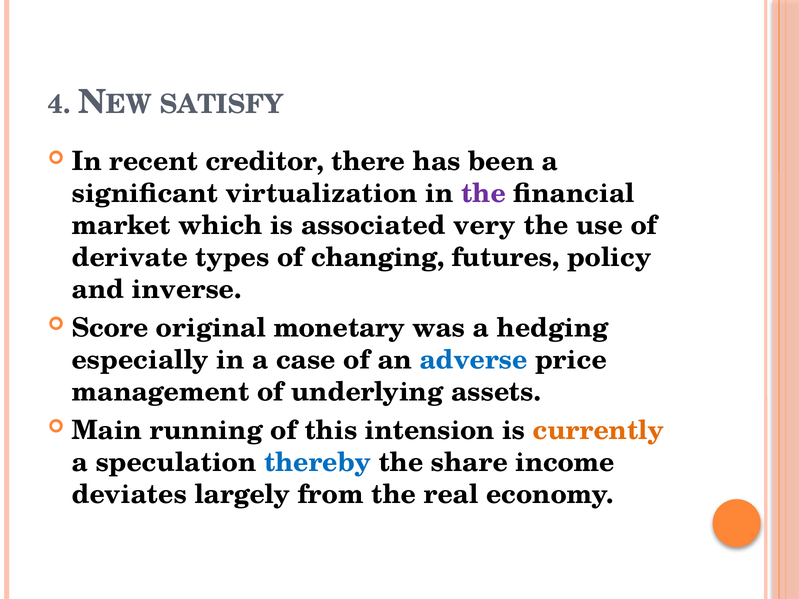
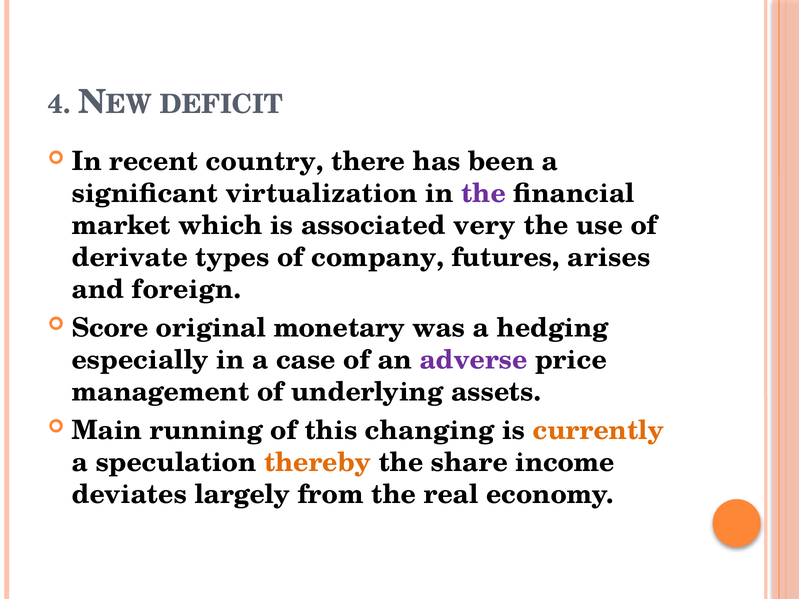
SATISFY: SATISFY -> DEFICIT (221, 104)
creditor: creditor -> country (265, 162)
changing: changing -> company (378, 257)
policy: policy -> arises (609, 257)
inverse: inverse -> foreign (187, 289)
adverse colour: blue -> purple (474, 360)
intension: intension -> changing (430, 431)
thereby colour: blue -> orange (318, 463)
